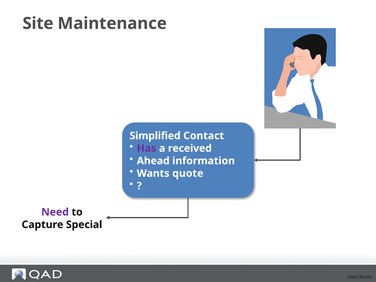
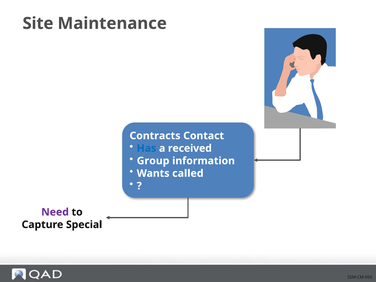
Simplified: Simplified -> Contracts (155, 136)
Has colour: purple -> blue (146, 148)
Ahead: Ahead -> Group (153, 161)
quote: quote -> called (188, 173)
